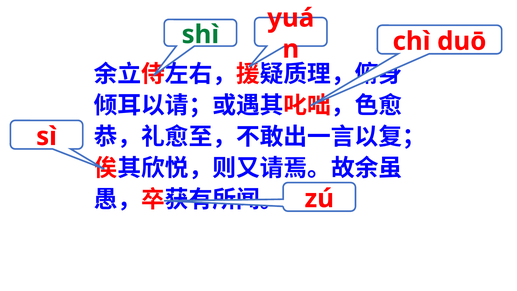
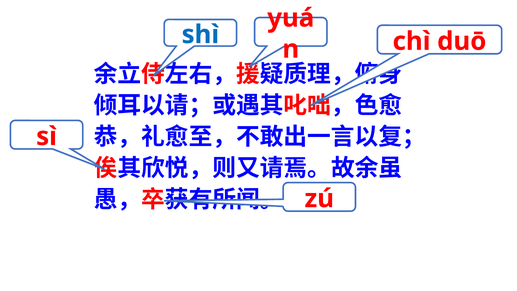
shì colour: green -> blue (200, 35)
